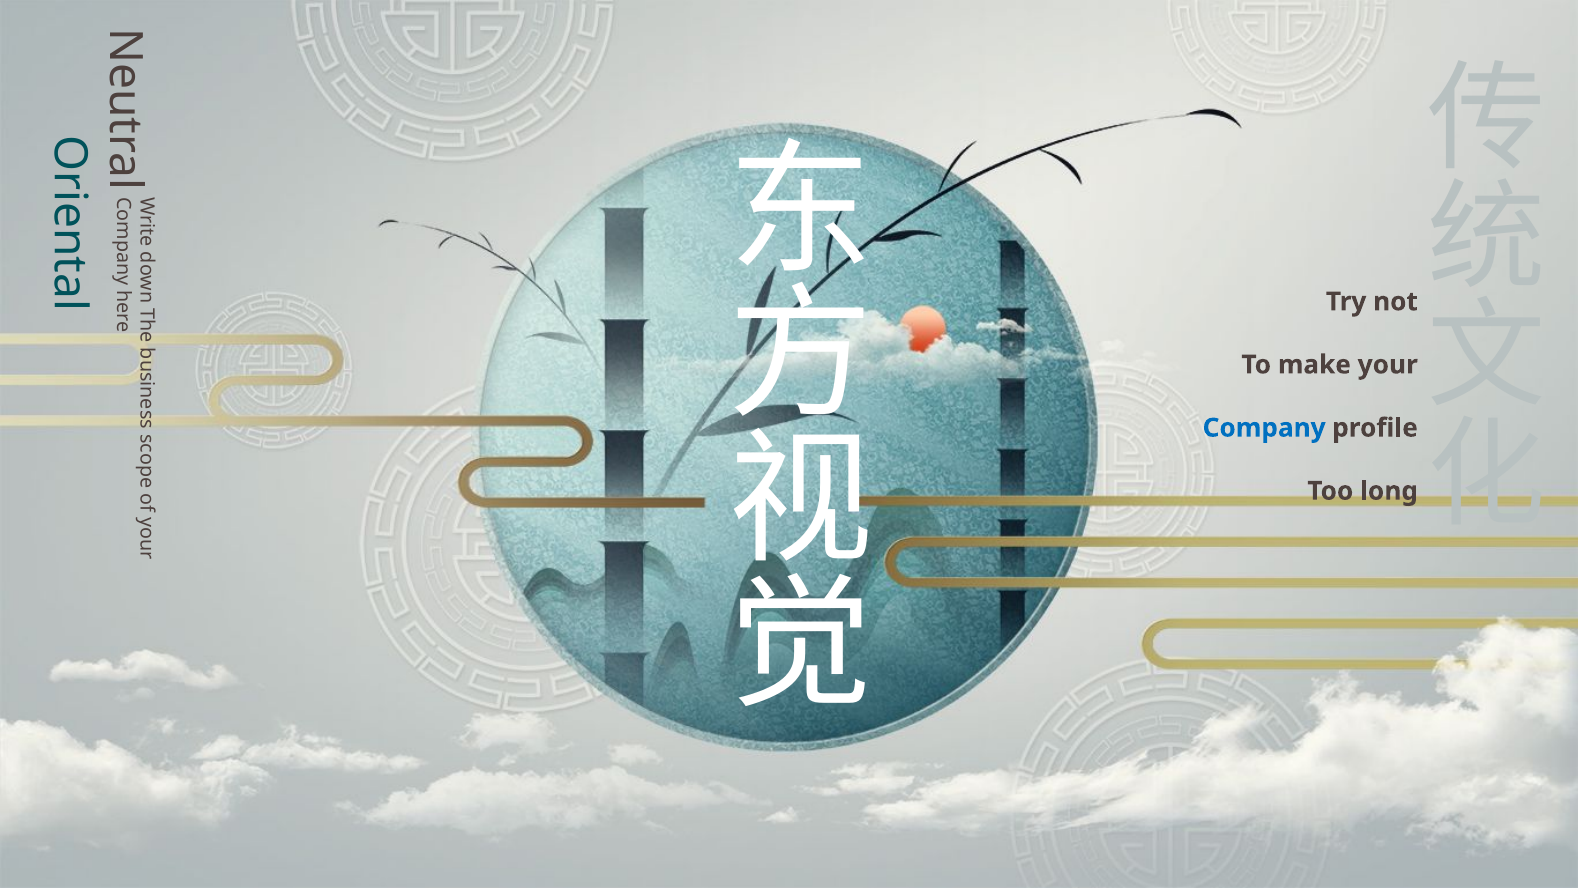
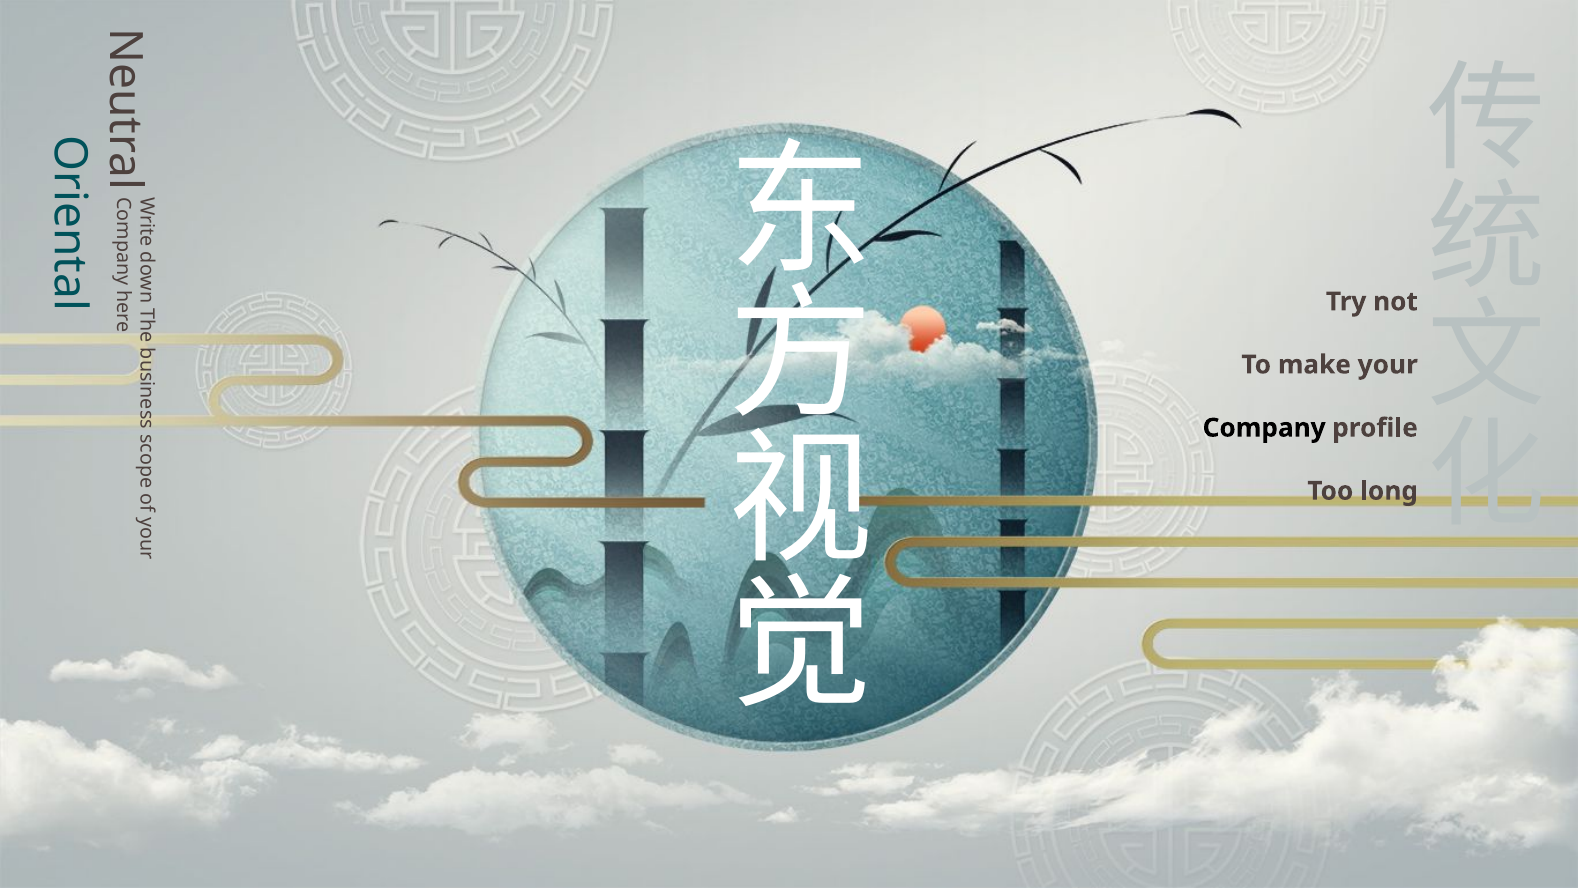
Company colour: blue -> black (1264, 428)
